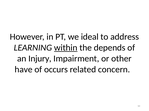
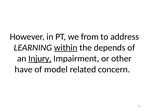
ideal: ideal -> from (90, 37)
Injury underline: none -> present (40, 59)
occurs: occurs -> model (56, 70)
